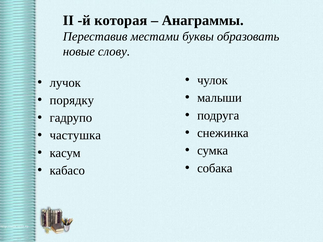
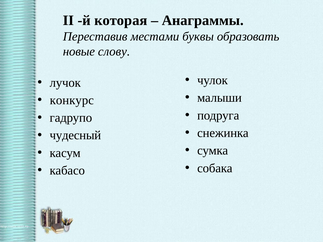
порядку: порядку -> конкурс (72, 100)
частушка: частушка -> чудесный (75, 135)
